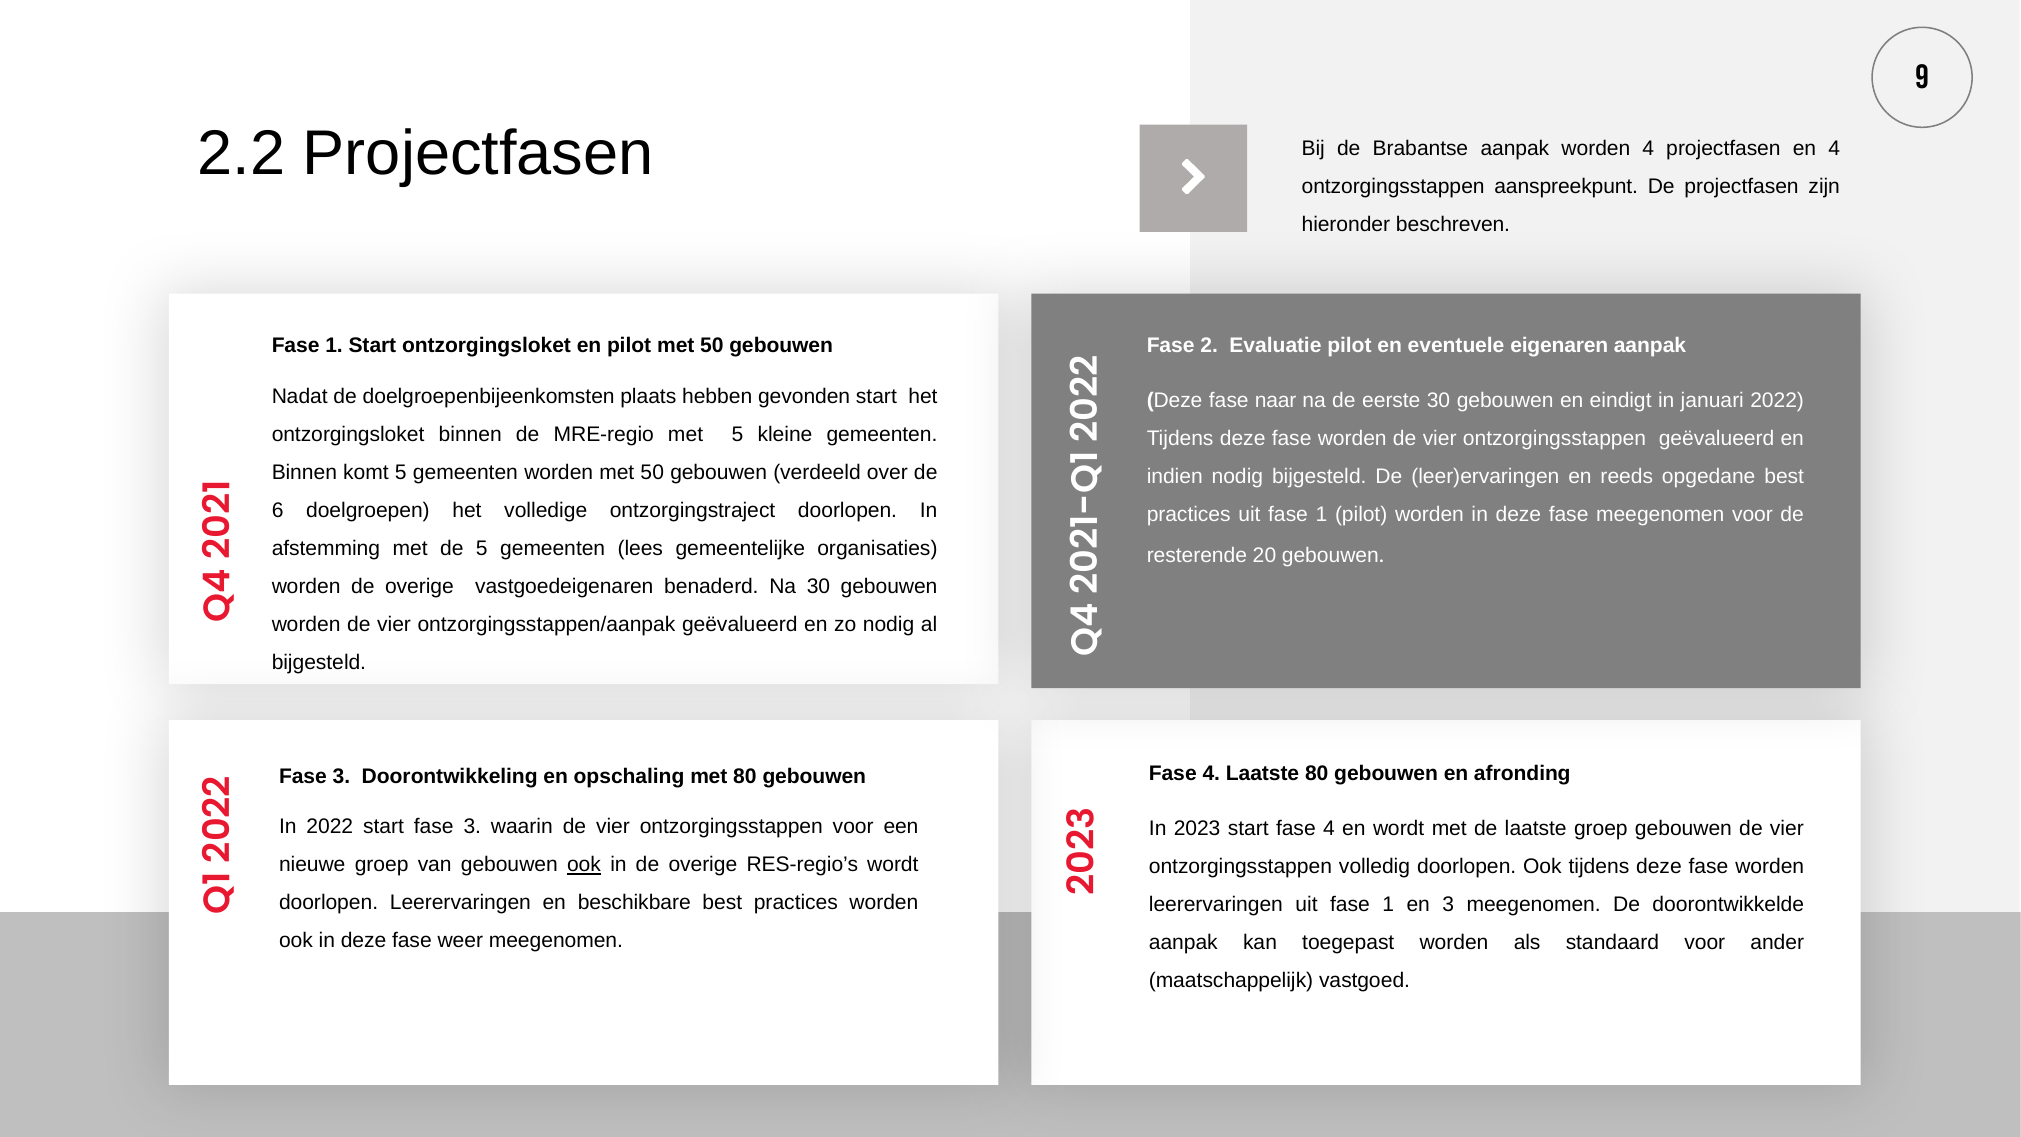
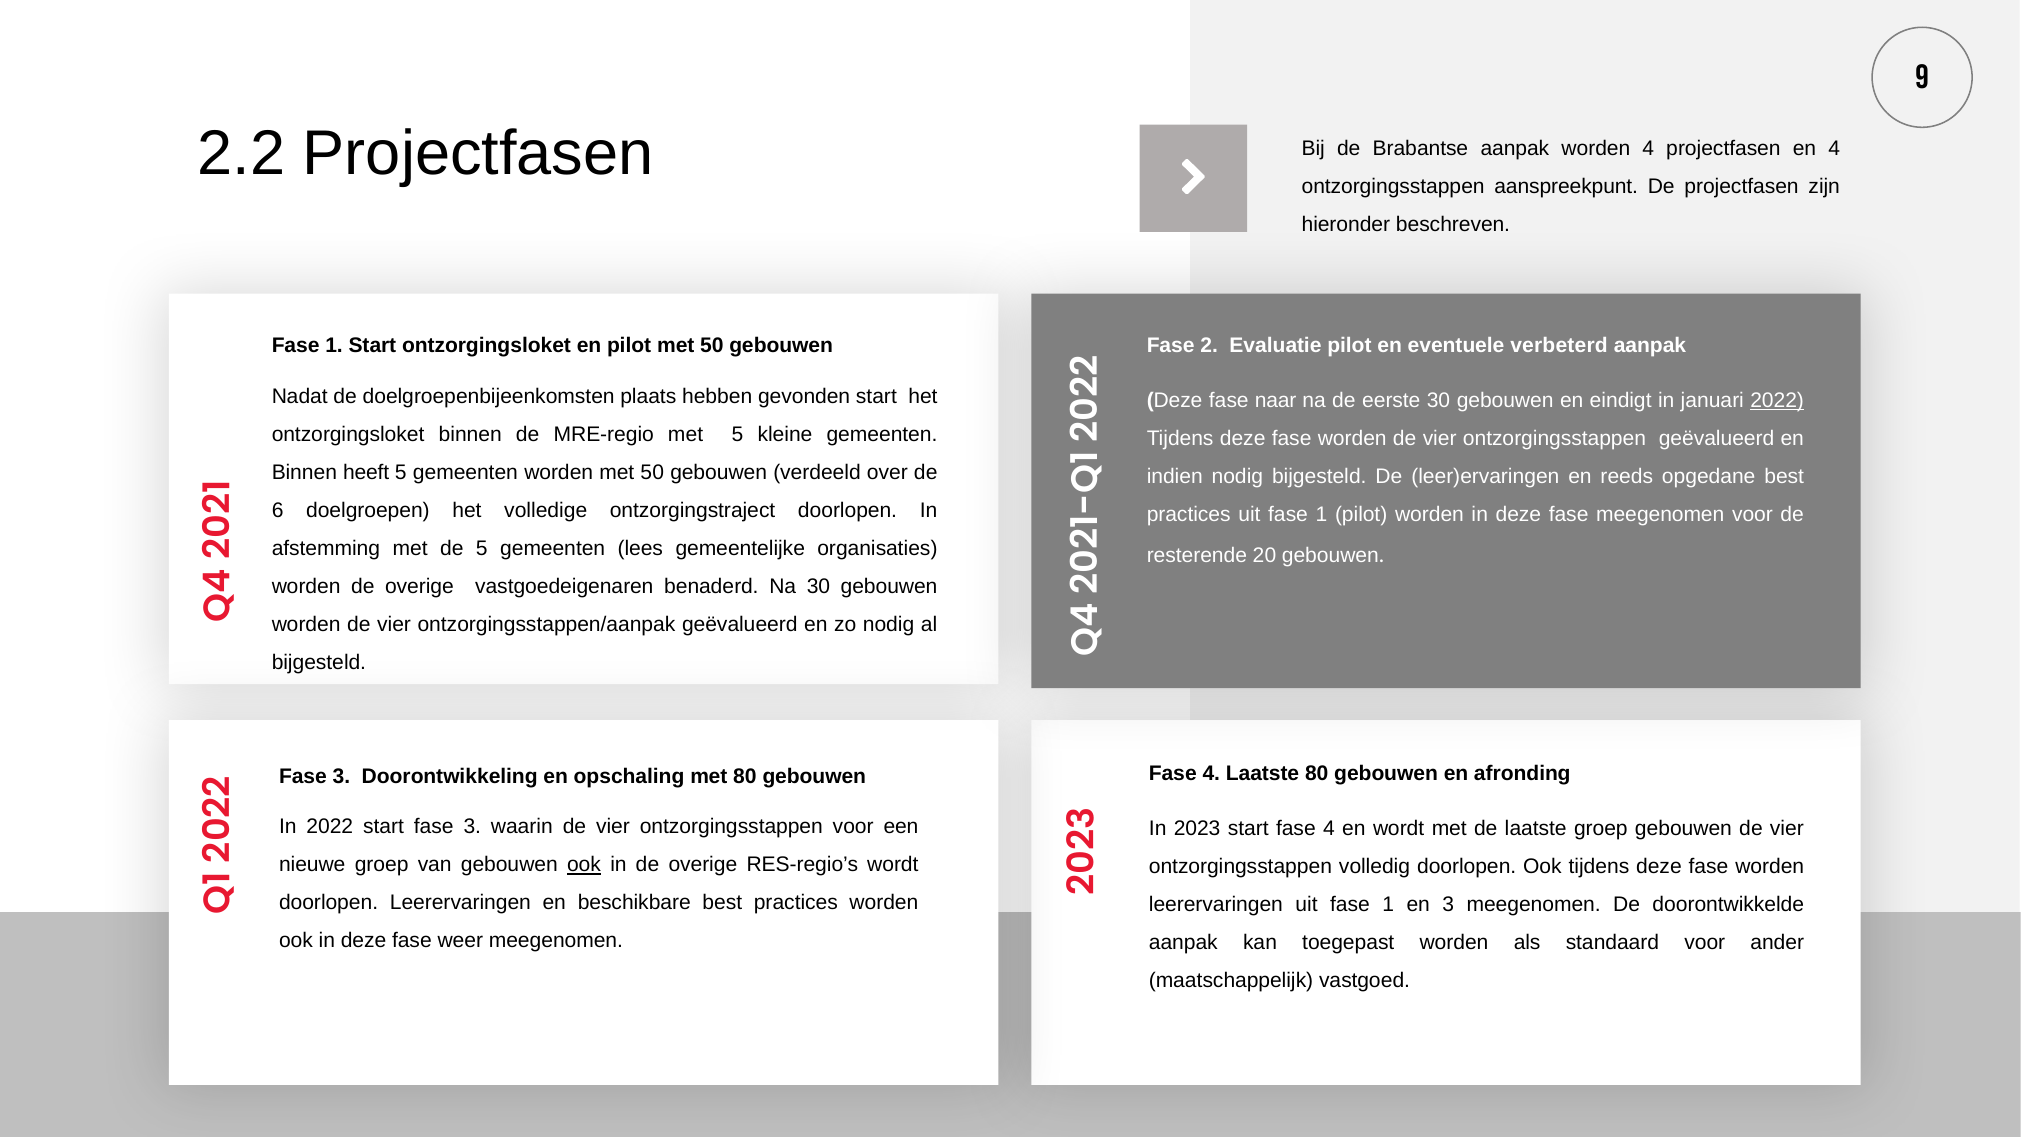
eigenaren: eigenaren -> verbeterd (1559, 346)
2022 underline: none -> present (1777, 400)
komt: komt -> heeft (366, 472)
